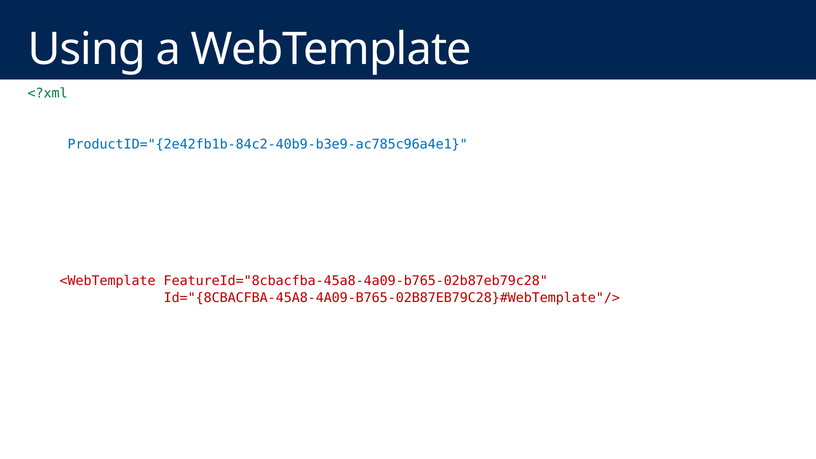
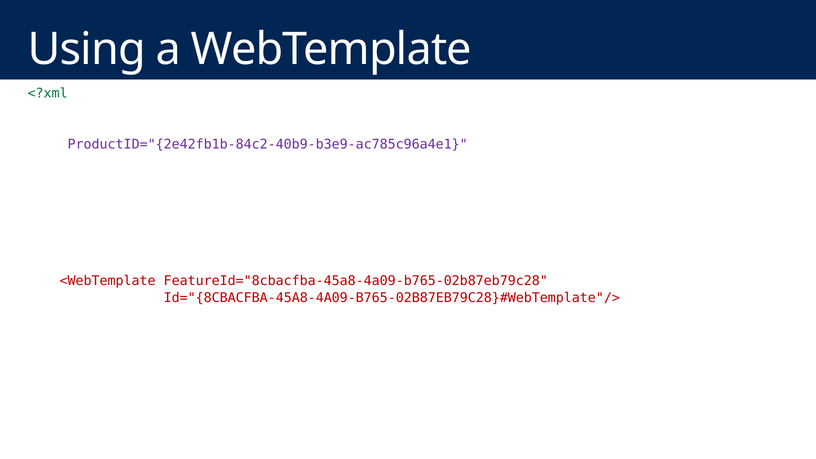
ProductID="{2e42fb1b-84c2-40b9-b3e9-ac785c96a4e1 colour: blue -> purple (268, 144)
